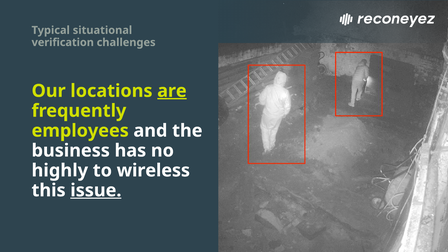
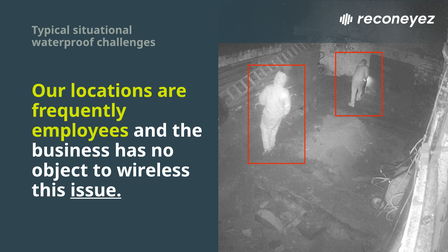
verification: verification -> waterproof (63, 42)
are underline: present -> none (172, 91)
highly: highly -> object (60, 170)
